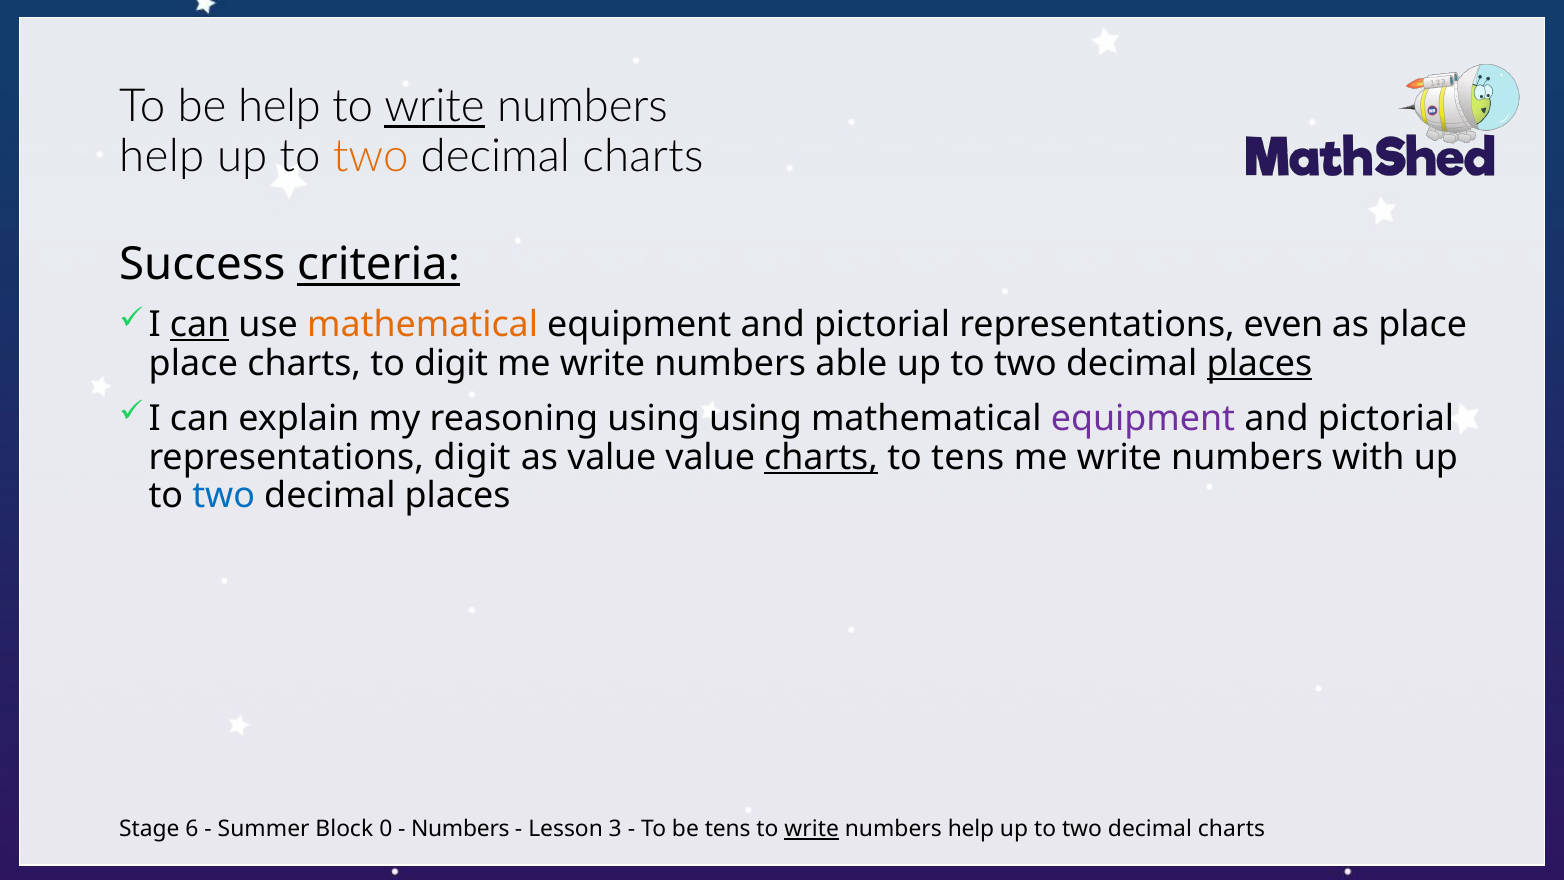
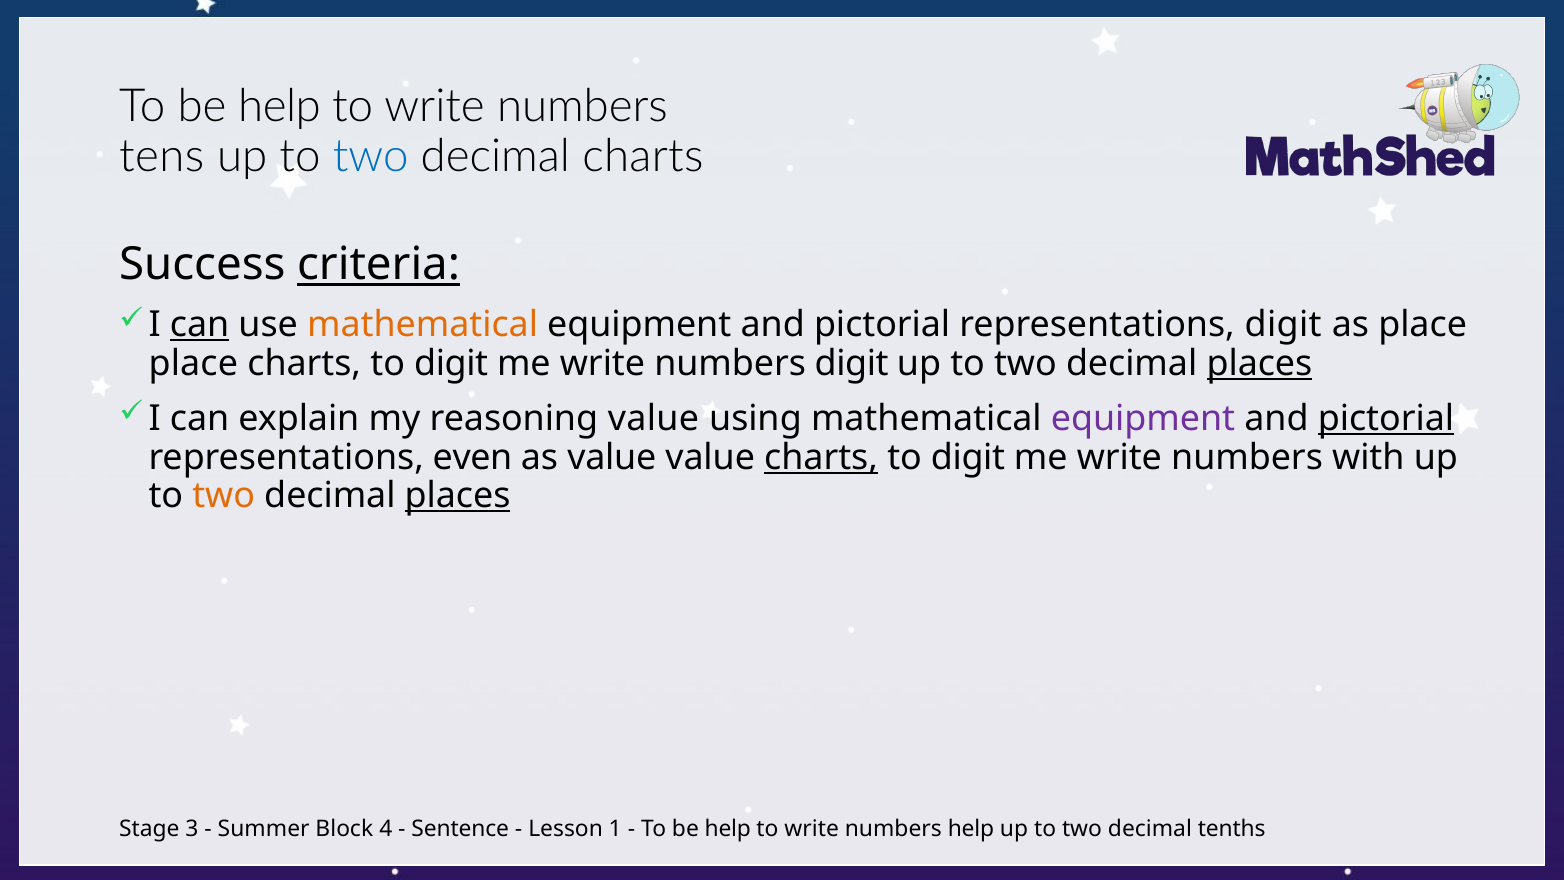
write underline: present -> none (435, 107)
help: help -> tens (162, 156)
two colour: orange -> blue (371, 156)
representations even: even -> digit (1283, 325)
numbers able: able -> digit (852, 363)
reasoning using: using -> value (654, 418)
pictorial underline: none -> present (1386, 418)
representations digit: digit -> even (473, 457)
tens: tens -> digit (968, 457)
two colour: blue -> orange (224, 496)
places underline: none -> present (458, 496)
6: 6 -> 3 (192, 829)
0: 0 -> 4 (386, 829)
Numbers: Numbers -> Sentence (460, 829)
3: 3 -> 1 (615, 829)
tens: tens -> help (728, 829)
write underline: present -> none (812, 829)
charts: charts -> tenths (1232, 829)
